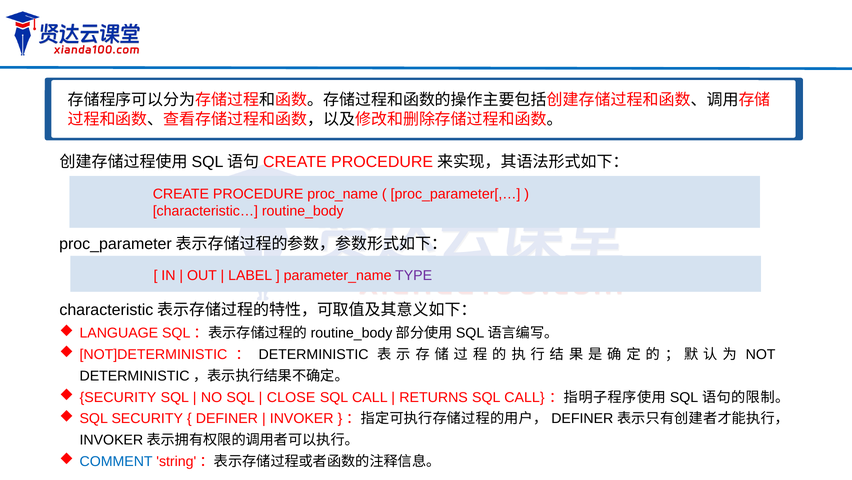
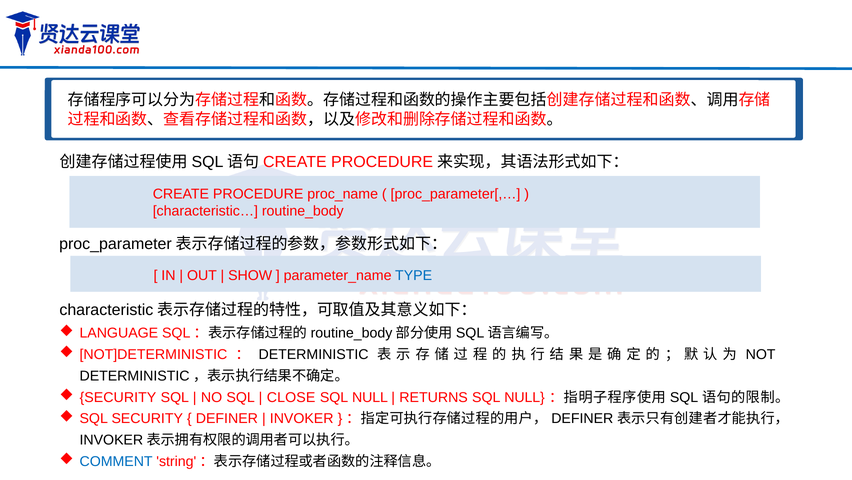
LABEL: LABEL -> SHOW (250, 275)
TYPE colour: purple -> blue (414, 275)
CALL: CALL -> NULL (370, 397)
CALL: CALL -> NULL (525, 397)
